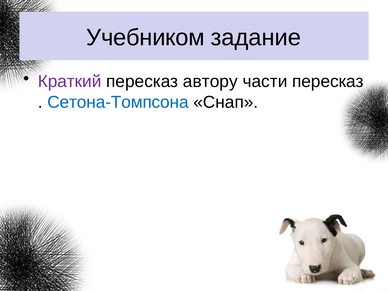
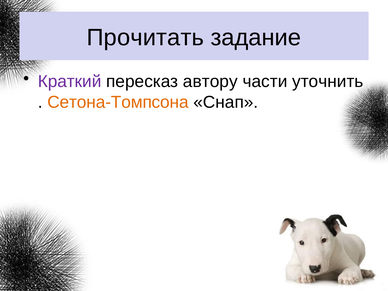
Учебником: Учебником -> Прочитать (145, 38)
части пересказ: пересказ -> уточнить (328, 81)
Сетона-Томпсона colour: blue -> orange (118, 102)
